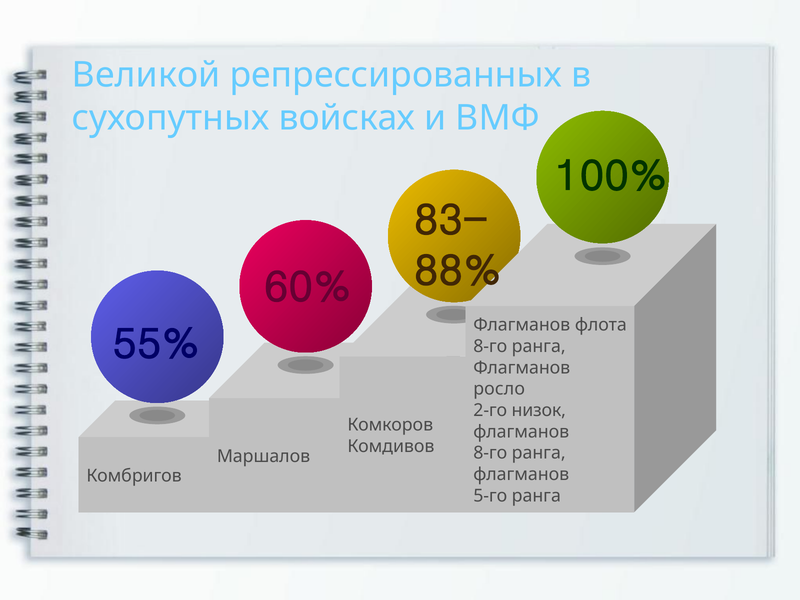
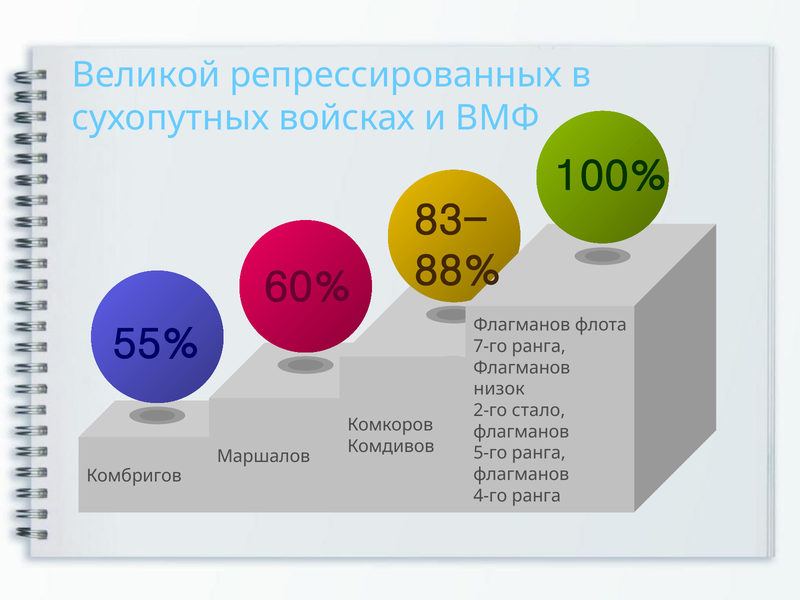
8-го: 8-го -> 7-го (490, 346)
росло: росло -> низок (499, 389)
низок: низок -> стало (539, 410)
8-го: 8-го -> 5-го (490, 453)
5-го: 5-го -> 4-го (490, 496)
